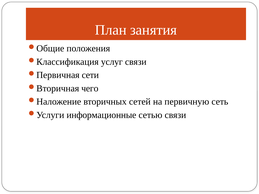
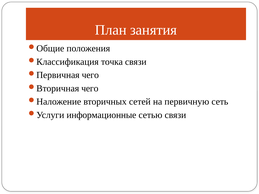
услуг: услуг -> точка (112, 62)
сети: сети -> чего (90, 75)
